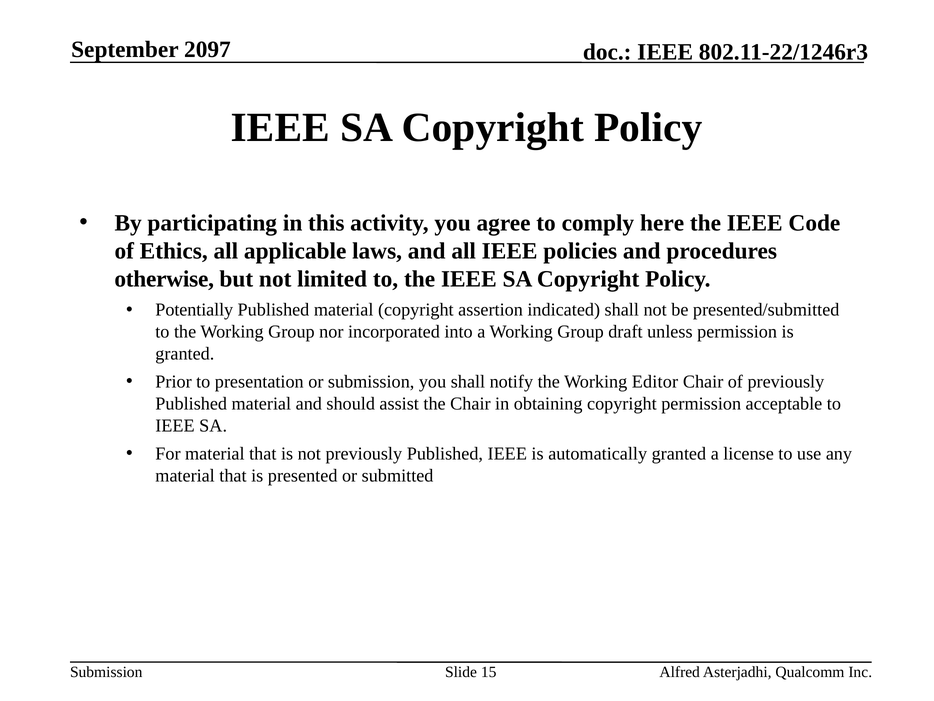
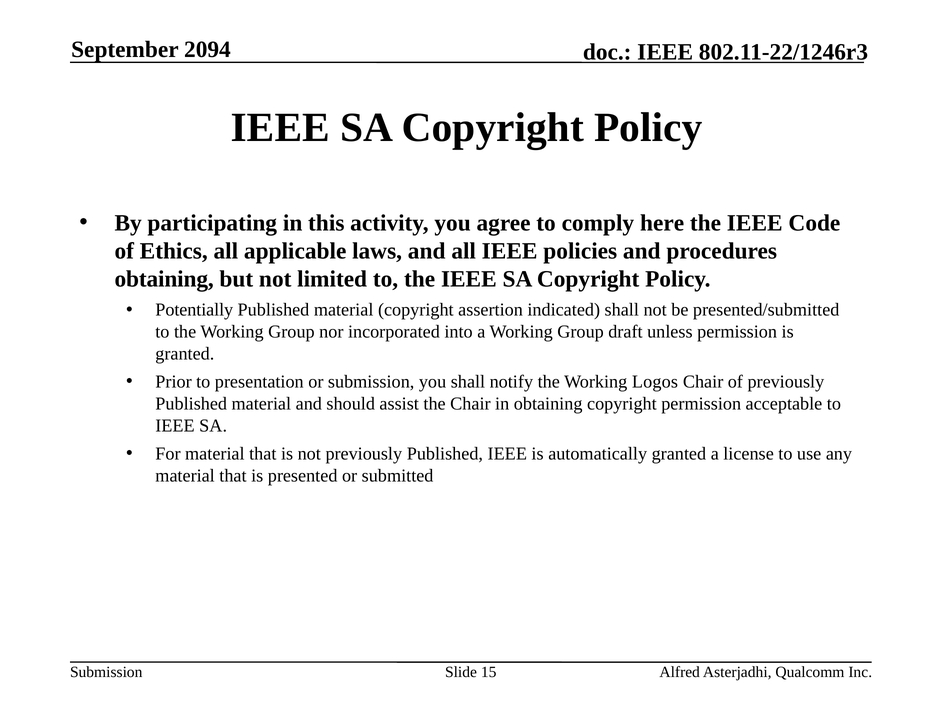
2097: 2097 -> 2094 (207, 50)
otherwise: otherwise -> obtaining (164, 279)
Editor: Editor -> Logos (655, 382)
